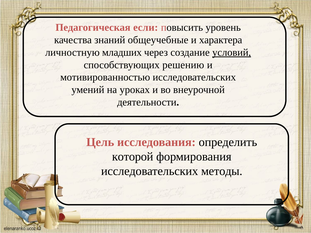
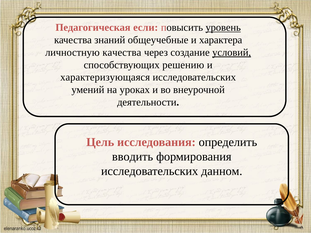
уровень underline: none -> present (223, 28)
личностную младших: младших -> качества (122, 52)
мотивированностью: мотивированностью -> характеризующаяся (105, 77)
которой: которой -> вводить (133, 157)
методы: методы -> данном (222, 171)
